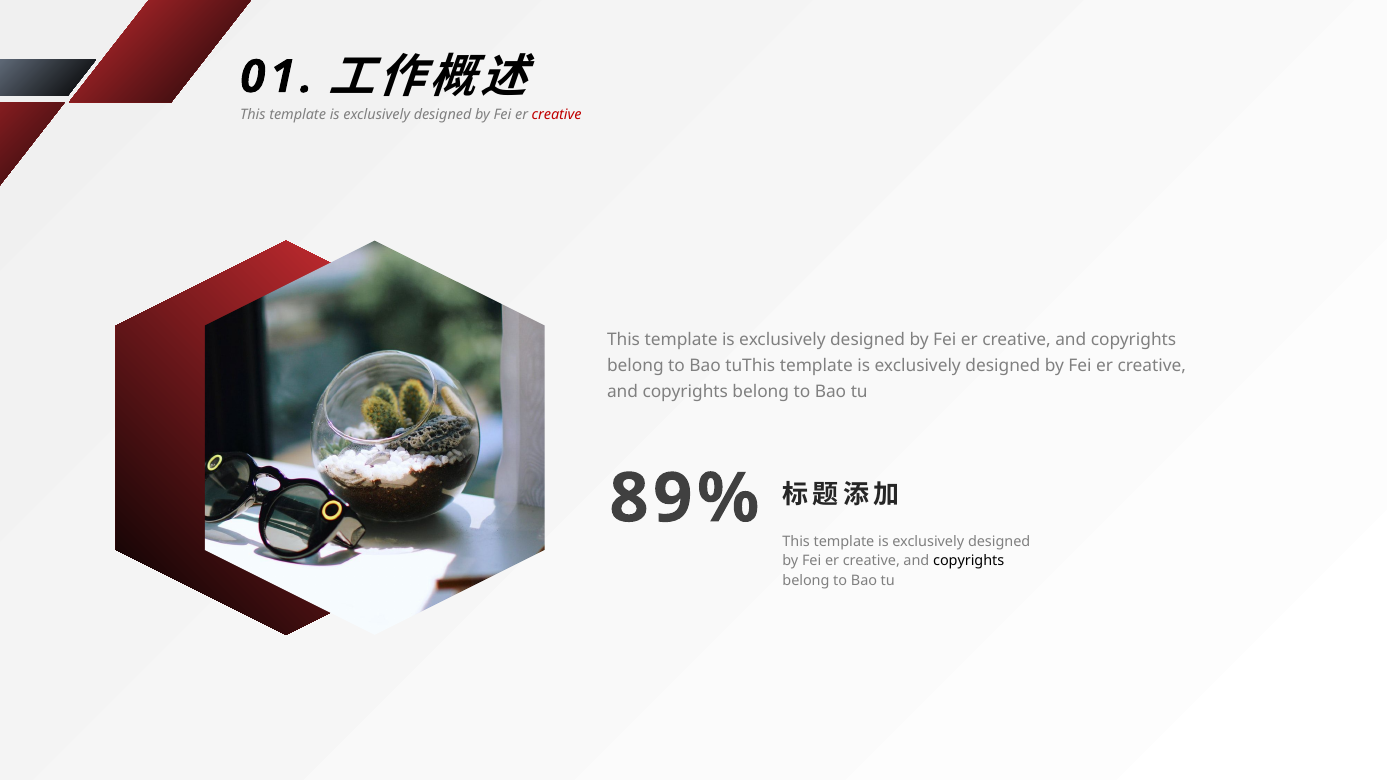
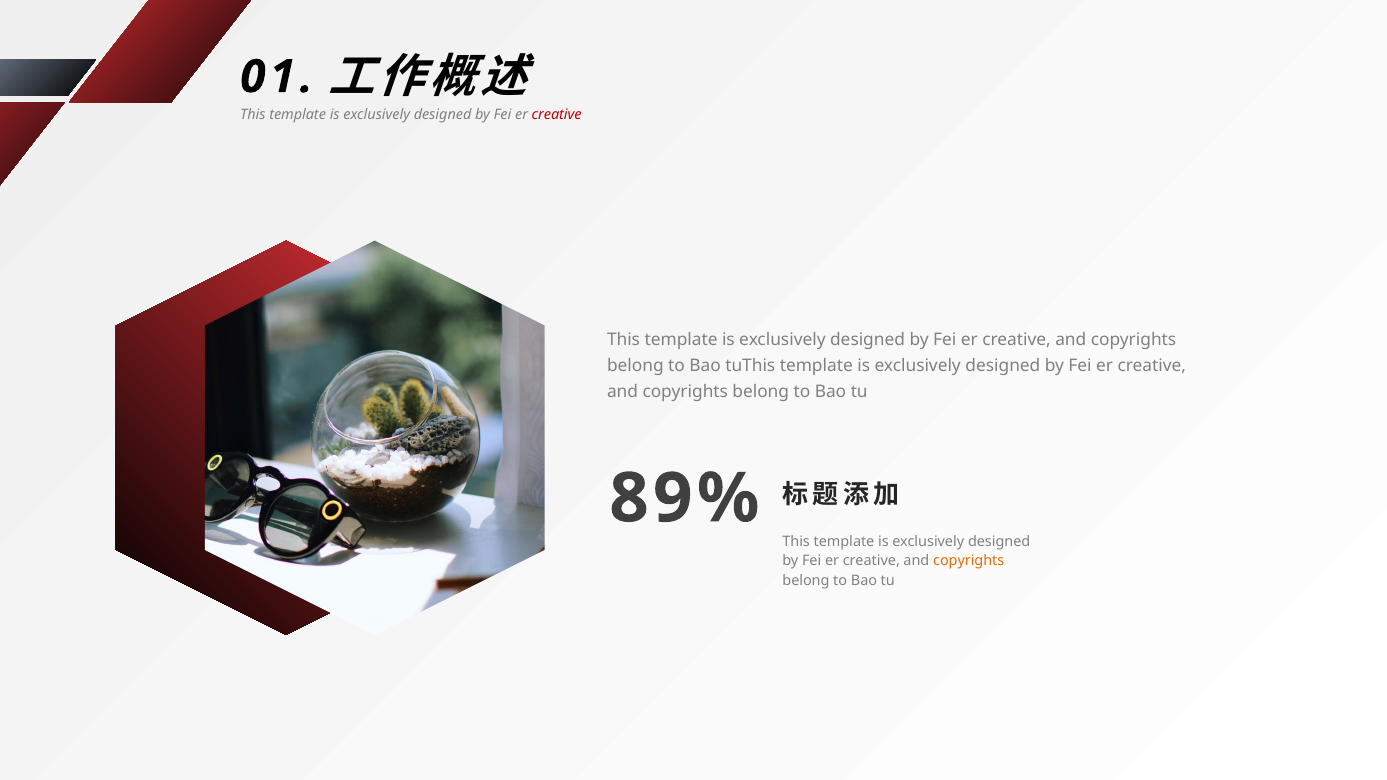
copyrights colour: black -> orange (969, 561)
